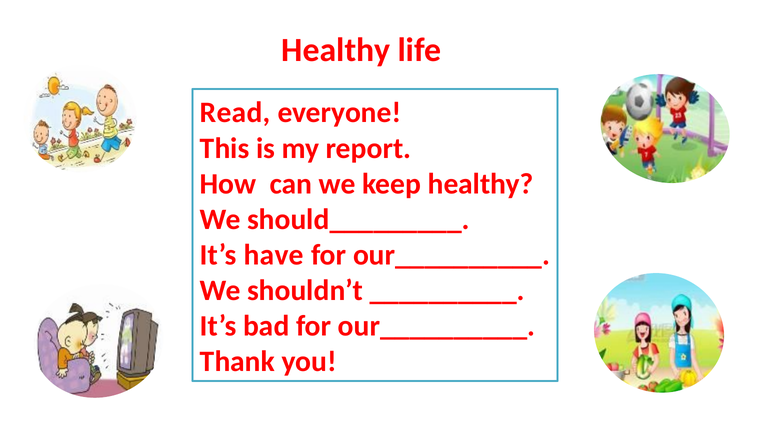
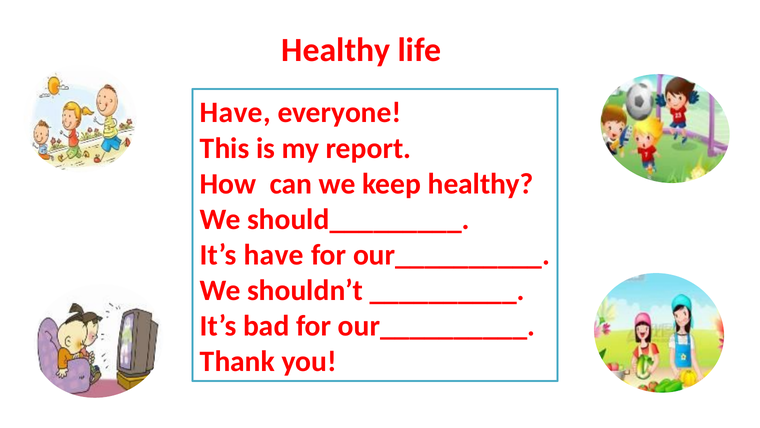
Read: Read -> Have (235, 113)
